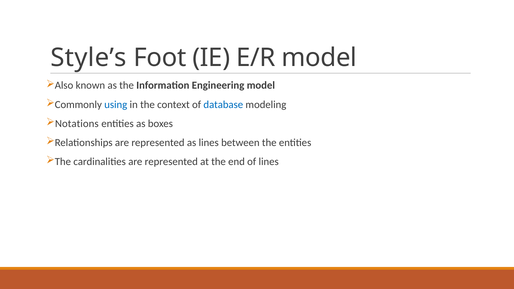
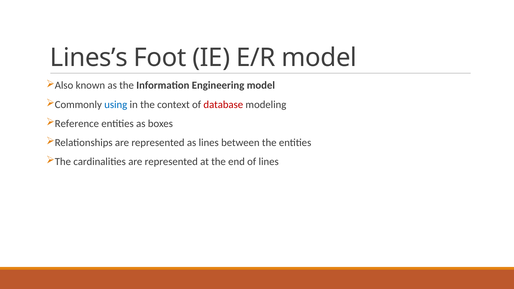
Style’s: Style’s -> Lines’s (89, 58)
database colour: blue -> red (223, 105)
Notations: Notations -> Reference (77, 124)
